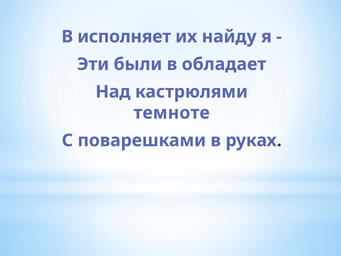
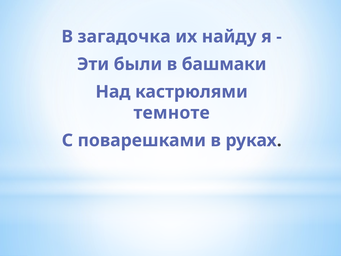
исполняет: исполняет -> загадочка (124, 37)
обладает: обладает -> башмаки (224, 64)
